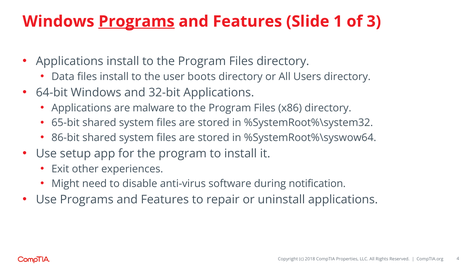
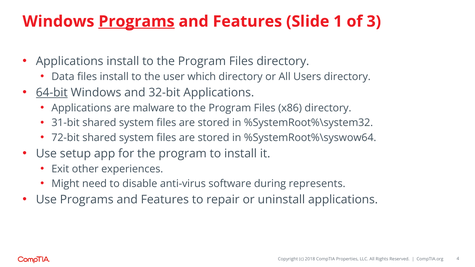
boots: boots -> which (202, 77)
64-bit underline: none -> present (52, 93)
65-bit: 65-bit -> 31-bit (66, 123)
86-bit: 86-bit -> 72-bit (66, 138)
notification: notification -> represents (317, 184)
